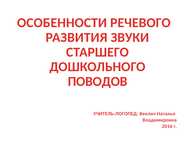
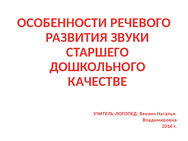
ПОВОДОВ: ПОВОДОВ -> КАЧЕСТВЕ (97, 81)
